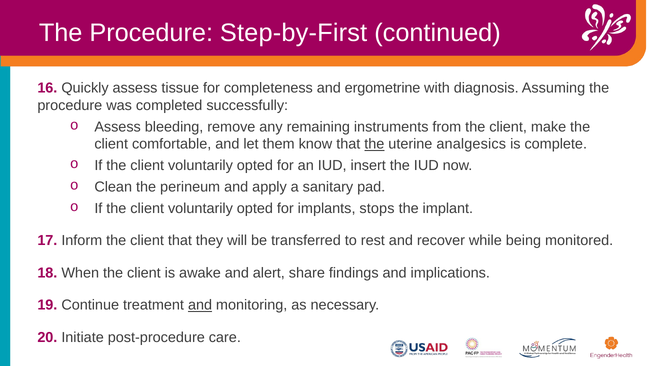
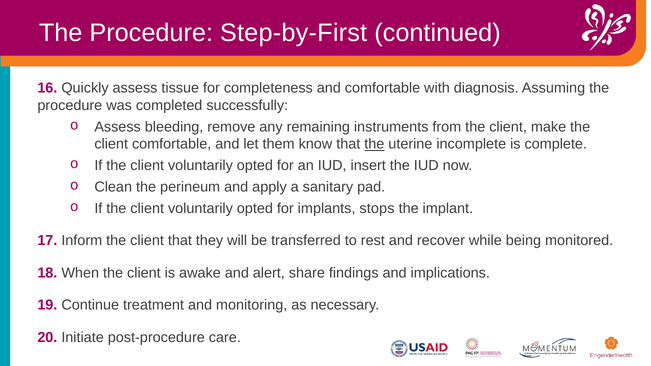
and ergometrine: ergometrine -> comfortable (383, 88)
analgesics: analgesics -> incomplete (471, 144)
and underline: present -> none (200, 305)
